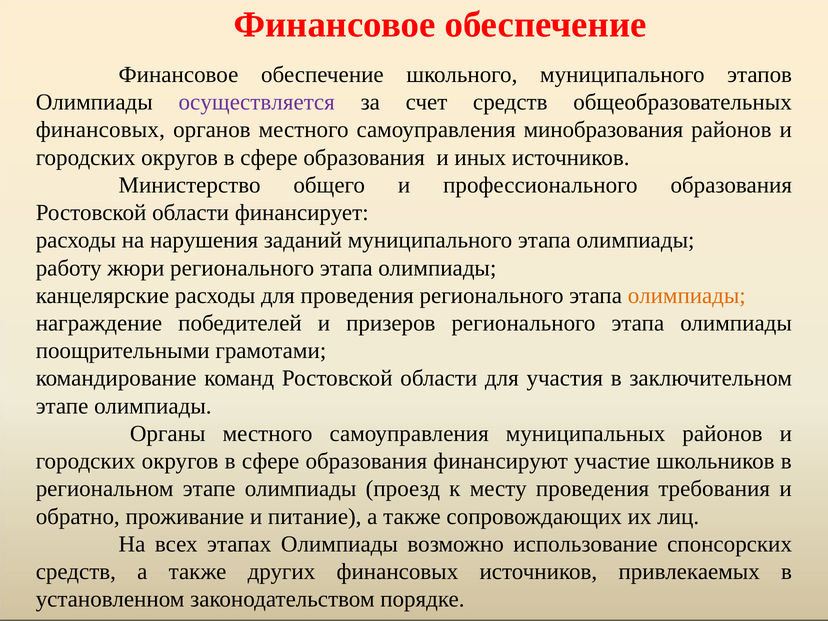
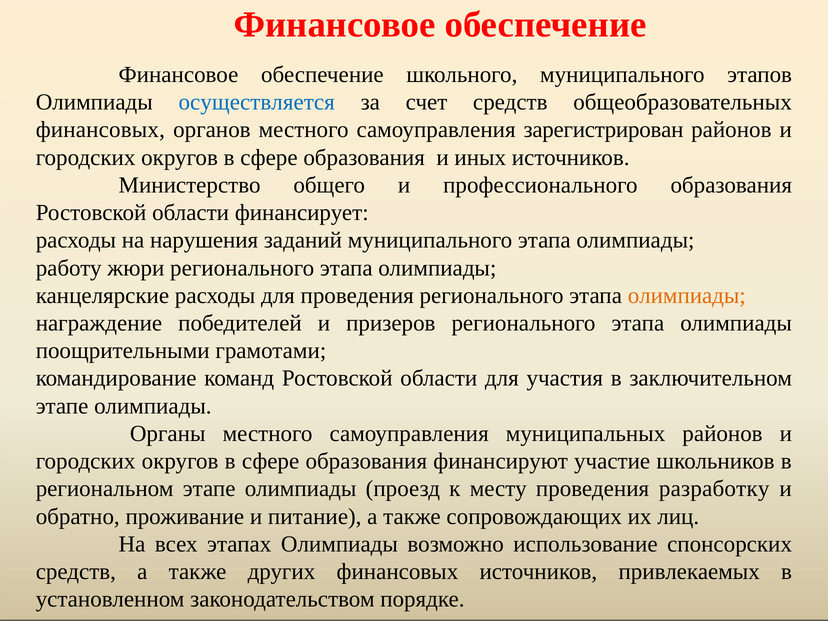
осуществляется colour: purple -> blue (257, 102)
минобразования: минобразования -> зарегистрирован (604, 130)
требования: требования -> разработку (714, 489)
